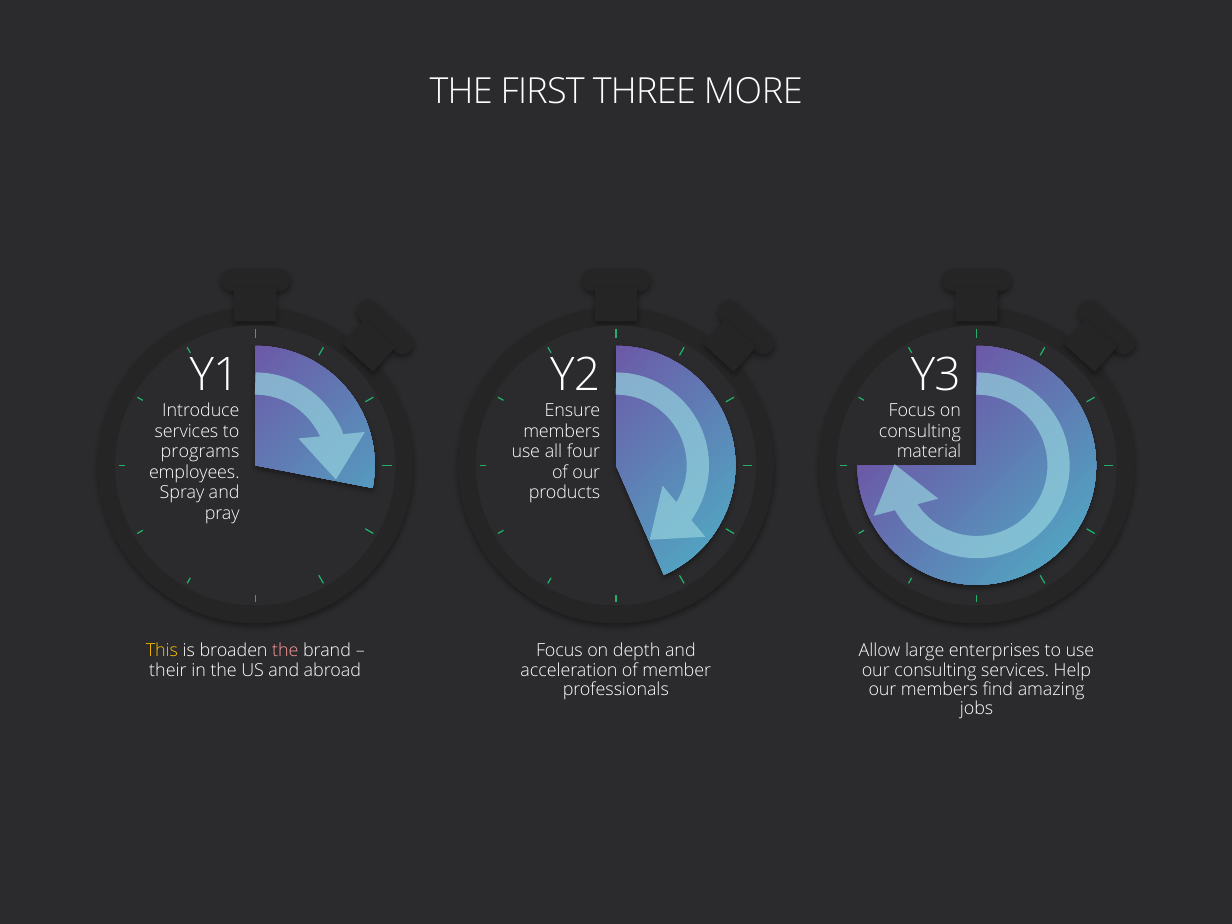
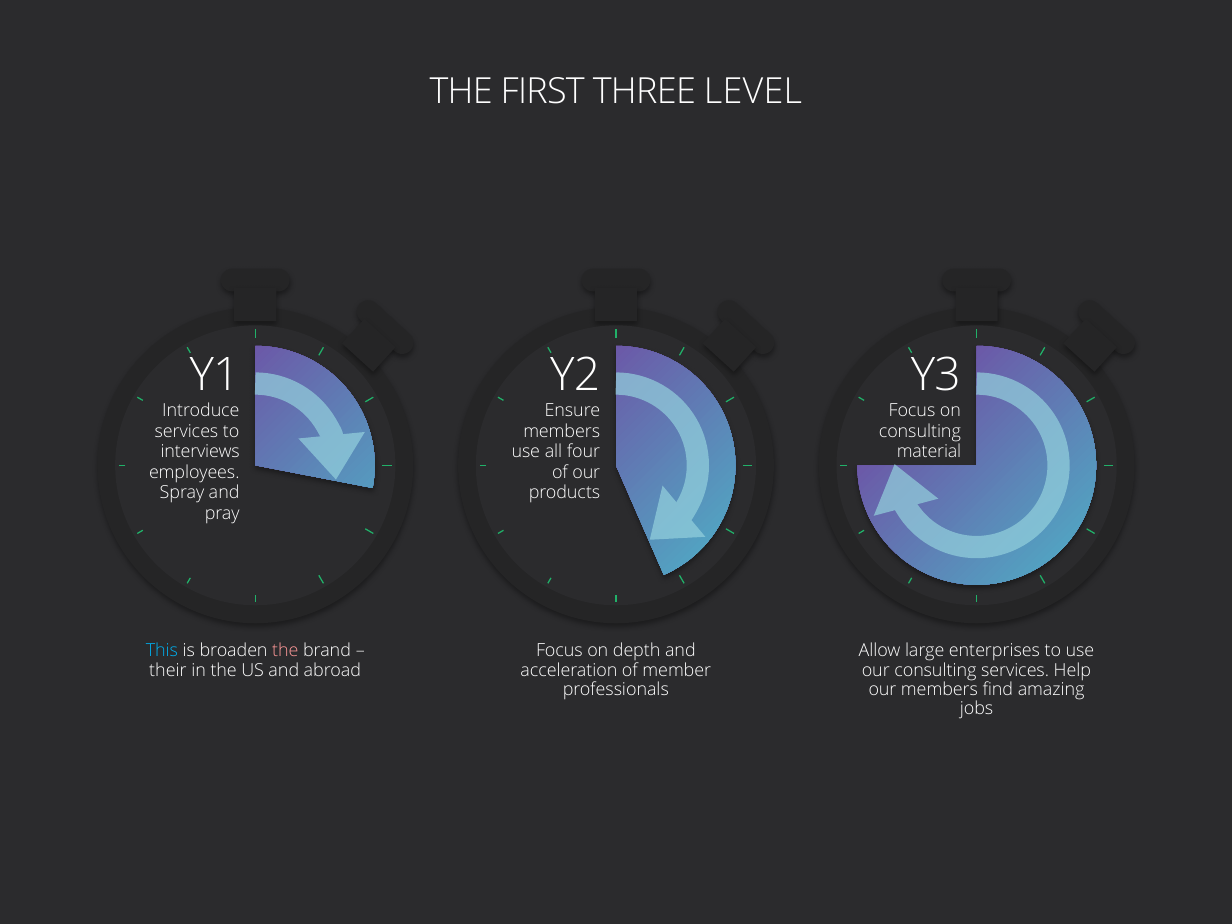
MORE: MORE -> LEVEL (753, 92)
programs: programs -> interviews (200, 452)
This colour: yellow -> light blue (162, 651)
